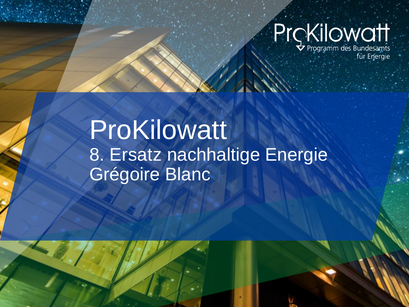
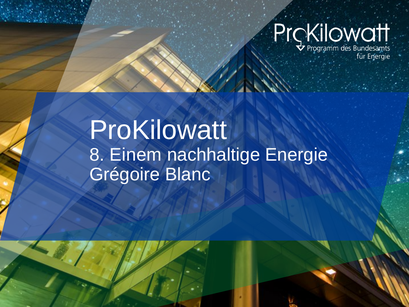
Ersatz: Ersatz -> Einem (136, 155)
